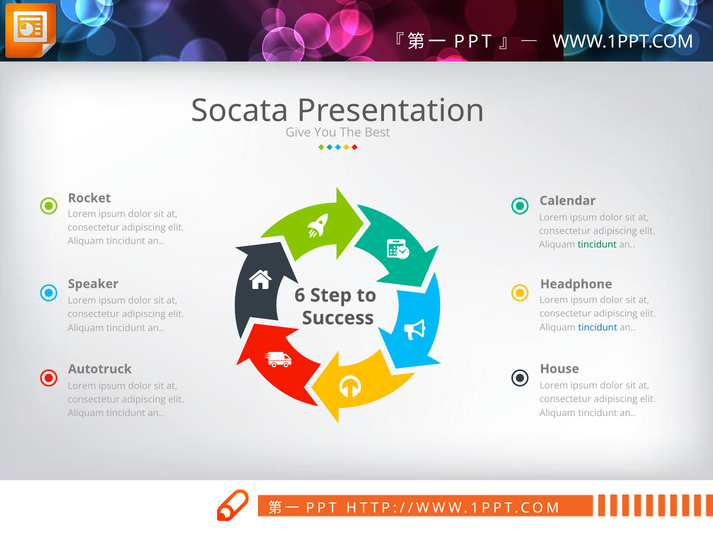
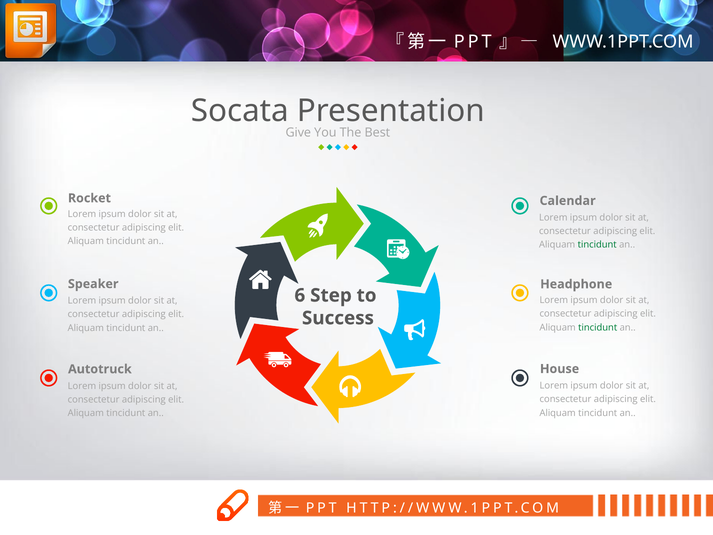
tincidunt colour: blue -> green (598, 327)
